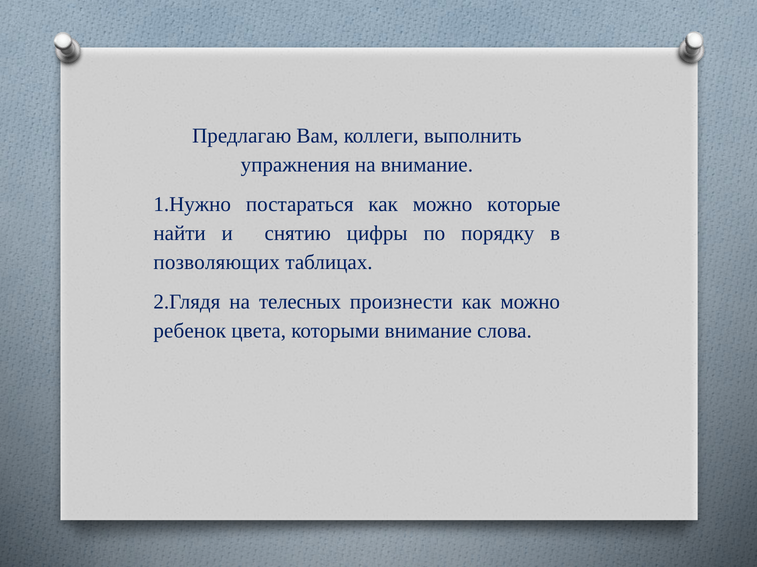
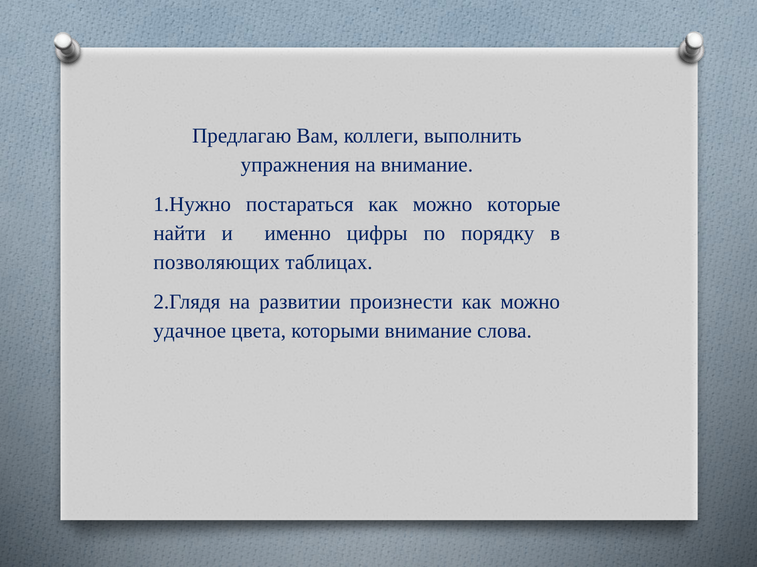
снятию: снятию -> именно (298, 234)
телесных: телесных -> развитии (300, 302)
ребенок: ребенок -> удачное (190, 331)
